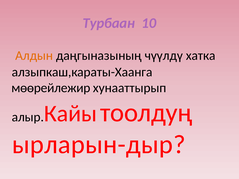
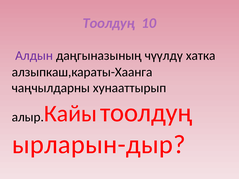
Турбаан: Турбаан -> Тоолдуң (109, 23)
Алдын colour: orange -> purple (34, 56)
мѳөрейлежир: мѳөрейлежир -> чаңчылдарны (51, 88)
